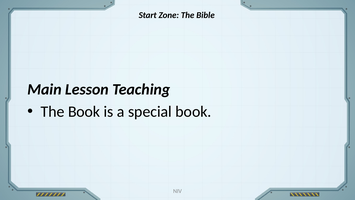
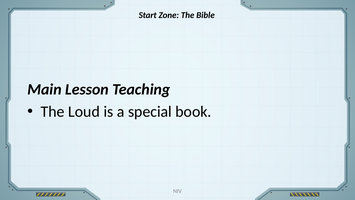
The Book: Book -> Loud (84, 111)
